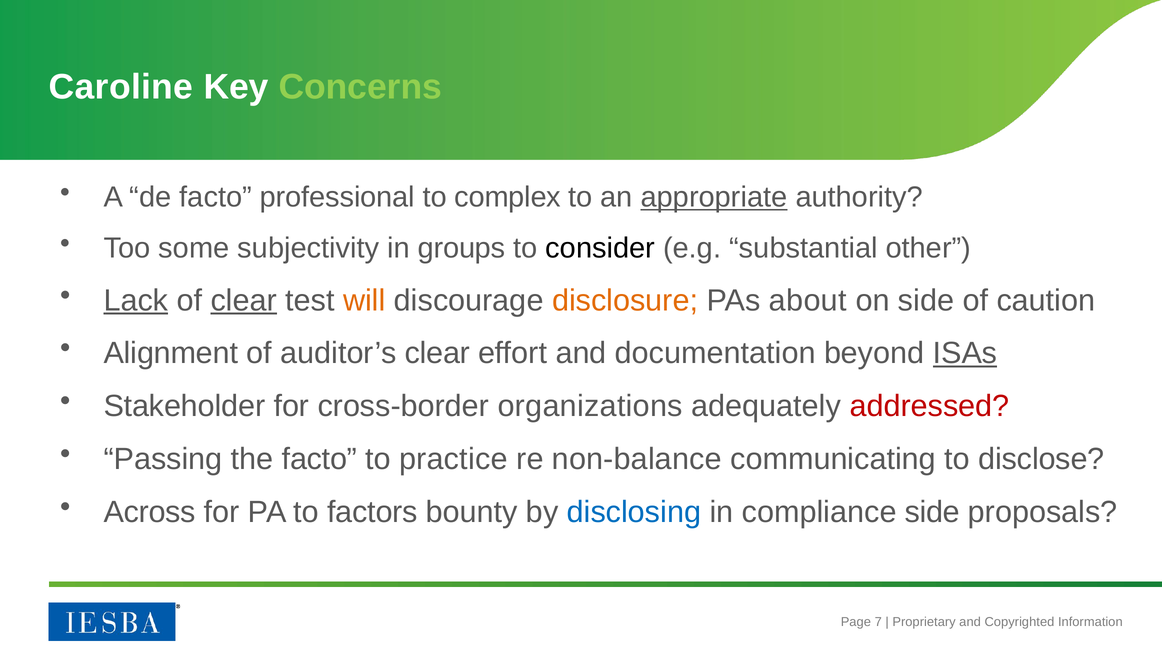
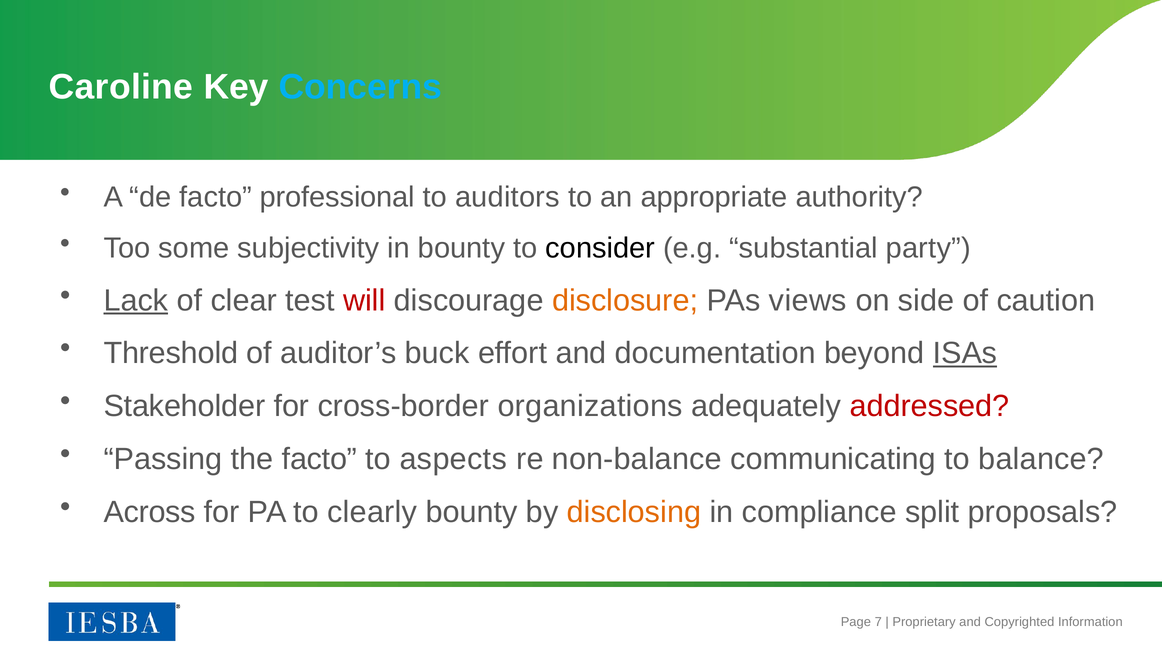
Concerns colour: light green -> light blue (360, 87)
complex: complex -> auditors (507, 197)
appropriate underline: present -> none (714, 197)
in groups: groups -> bounty (462, 248)
other: other -> party (928, 248)
clear underline: present -> none (244, 300)
will colour: orange -> red (364, 300)
about: about -> views (808, 300)
Alignment: Alignment -> Threshold (171, 353)
auditor’s clear: clear -> buck (437, 353)
practice: practice -> aspects (453, 459)
disclose: disclose -> balance (1041, 459)
factors: factors -> clearly (372, 512)
disclosing colour: blue -> orange (634, 512)
compliance side: side -> split (932, 512)
